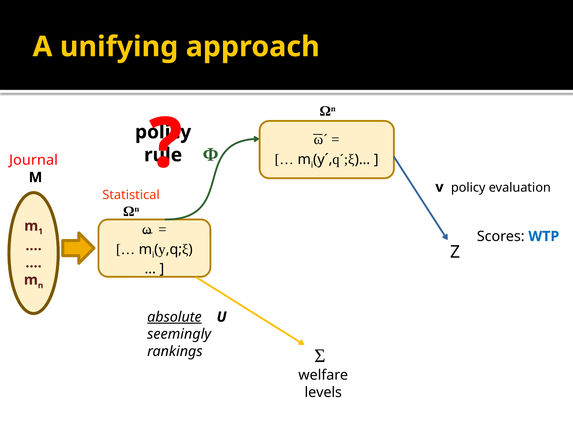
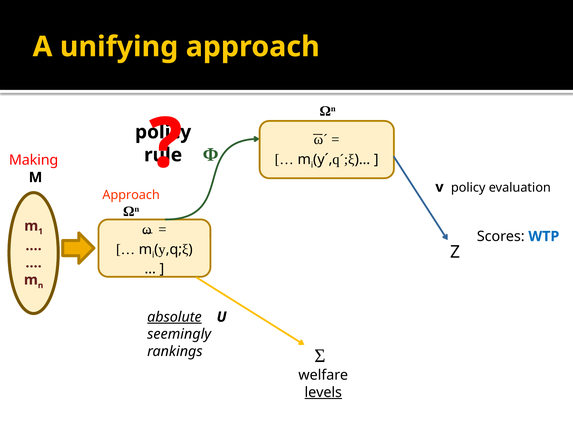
Journal: Journal -> Making (34, 160)
Statistical: Statistical -> Approach (131, 195)
levels underline: none -> present (323, 392)
